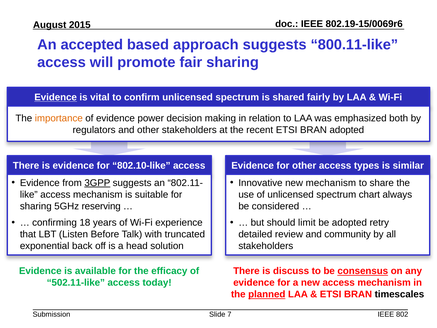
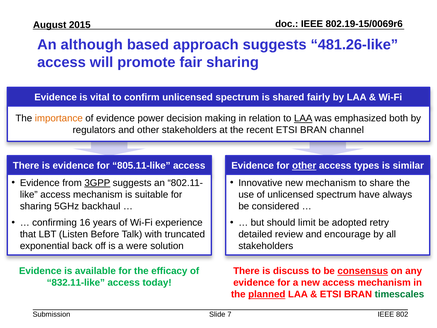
accepted: accepted -> although (92, 45)
800.11-like: 800.11-like -> 481.26-like (354, 45)
Evidence underline: present -> none (56, 97)
LAA underline: none -> present (303, 118)
BRAN adopted: adopted -> channel (347, 130)
802.10-like: 802.10-like -> 805.11-like (141, 166)
other underline: none -> present (304, 166)
chart: chart -> have (369, 194)
reserving: reserving -> backhaul (101, 206)
18: 18 -> 16 (85, 223)
community: community -> encourage (348, 234)
head: head -> were (137, 246)
502.11-like: 502.11-like -> 832.11-like (76, 282)
timescales colour: black -> green (399, 294)
